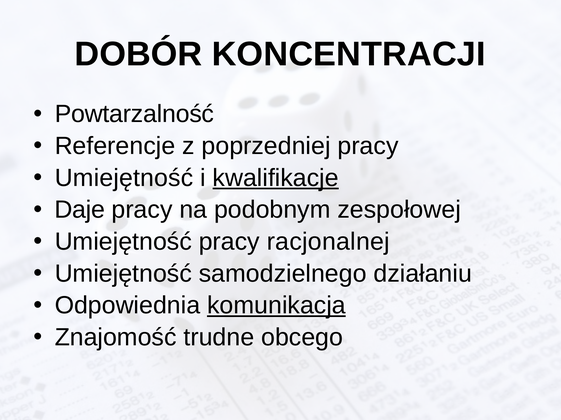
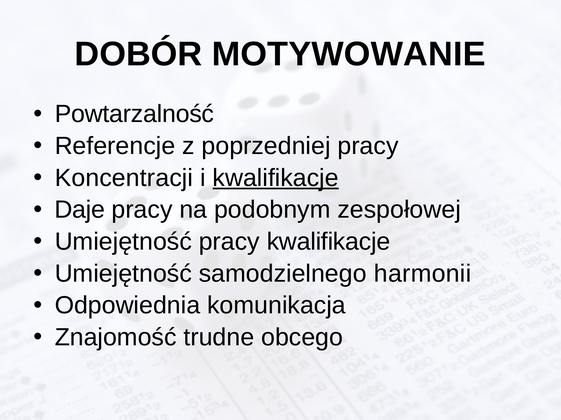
KONCENTRACJI: KONCENTRACJI -> MOTYWOWANIE (349, 54)
Umiejętność: Umiejętność -> Koncentracji (124, 178)
pracy racjonalnej: racjonalnej -> kwalifikacje (329, 242)
działaniu: działaniu -> harmonii (423, 274)
komunikacja underline: present -> none (276, 306)
